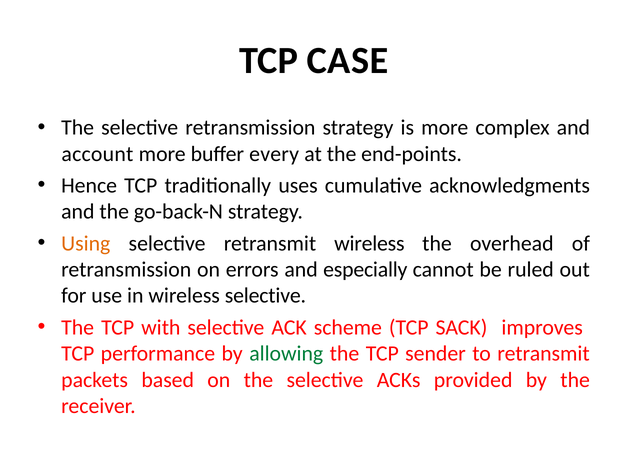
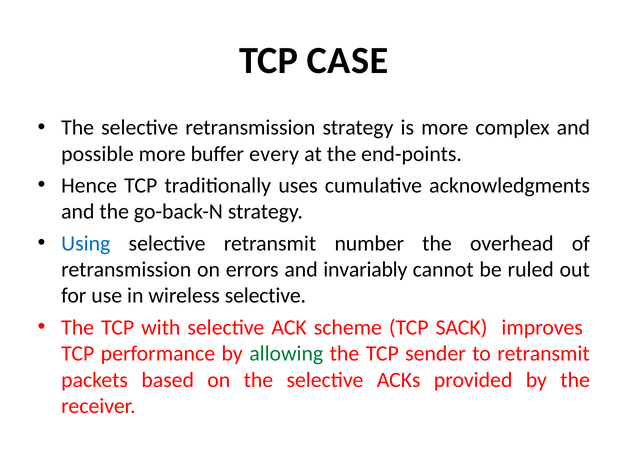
account: account -> possible (98, 154)
Using colour: orange -> blue (86, 243)
retransmit wireless: wireless -> number (369, 243)
especially: especially -> invariably (365, 270)
